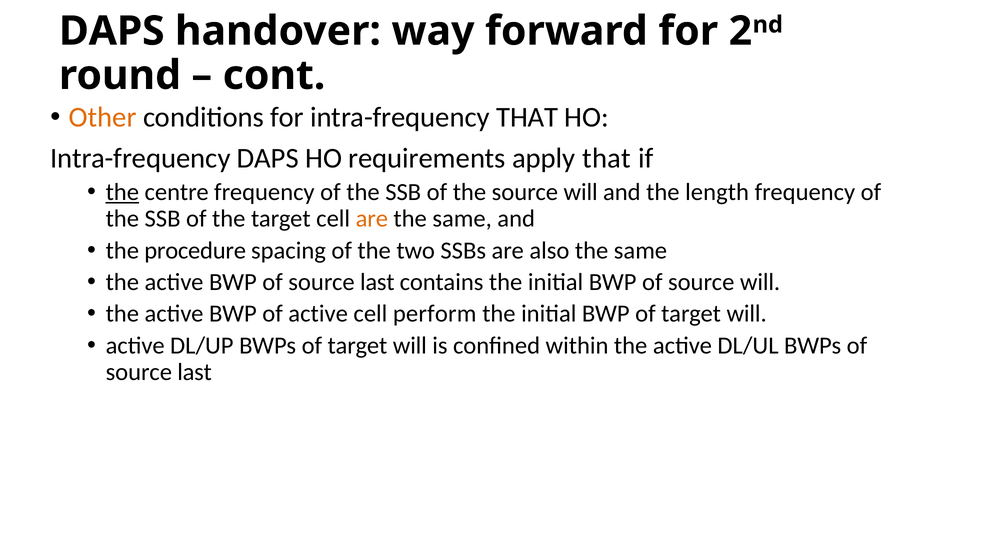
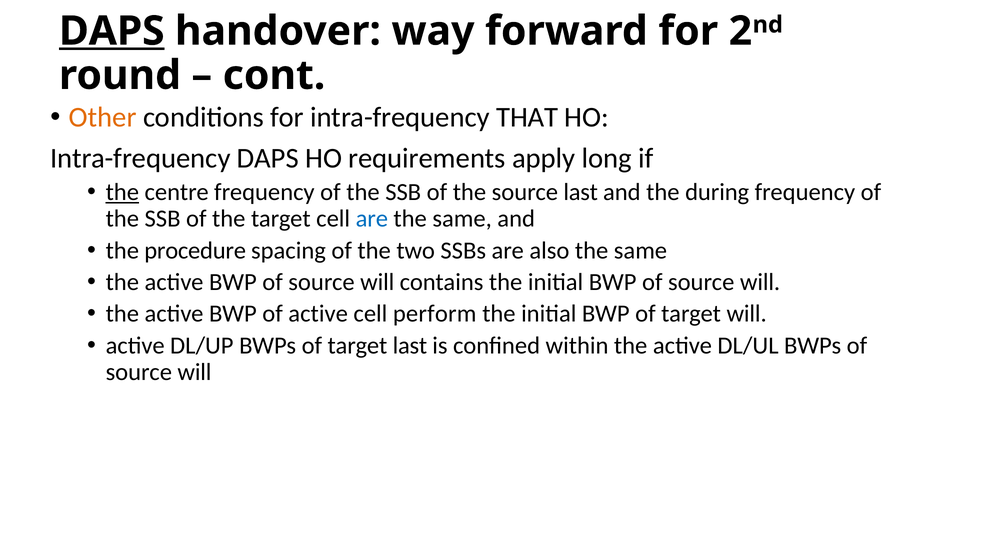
DAPS underline: none -> present (112, 31)
apply that: that -> long (607, 159)
the source will: will -> last (581, 193)
length: length -> during (717, 193)
are colour: orange -> blue (372, 219)
last: last -> will (377, 282)
BWPs of target will: will -> last (410, 346)
last: last -> will (194, 372)
